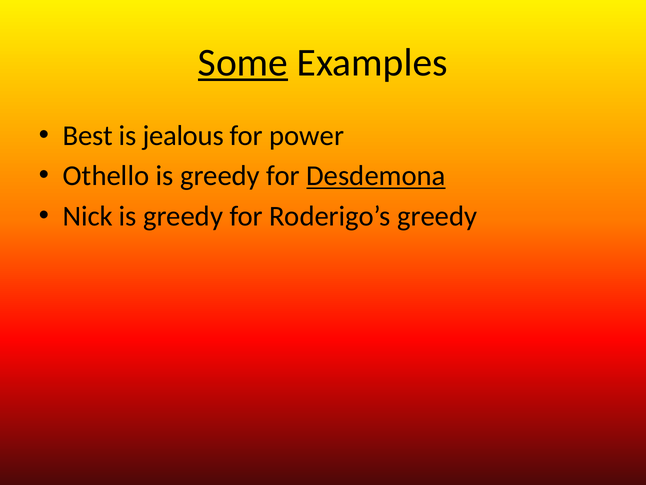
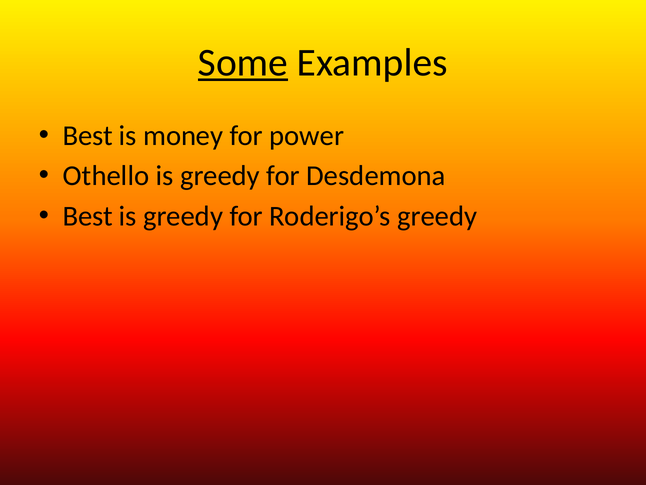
jealous: jealous -> money (183, 136)
Desdemona underline: present -> none (376, 176)
Nick: Nick -> Best (88, 216)
